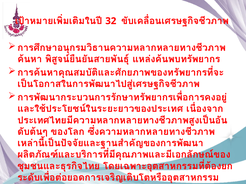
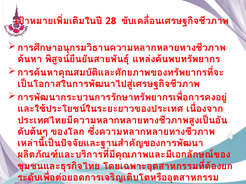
32: 32 -> 28 (111, 21)
